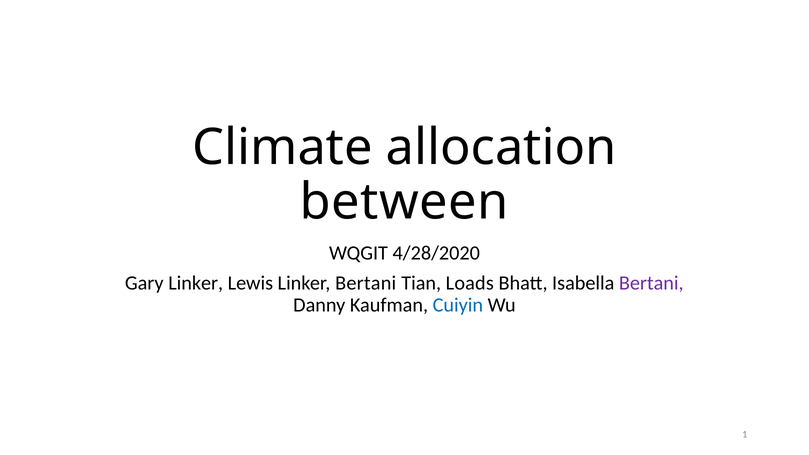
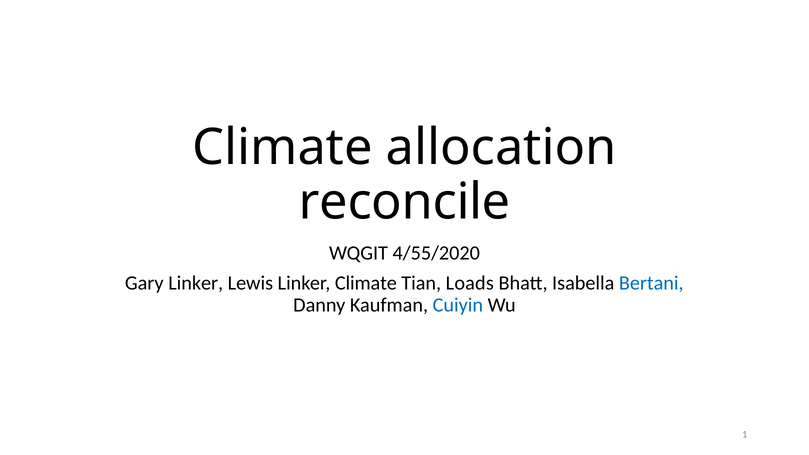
between: between -> reconcile (405, 202)
4/28/2020: 4/28/2020 -> 4/55/2020 (436, 253)
Linker Bertani: Bertani -> Climate (366, 283)
Bertani colour: purple -> blue (651, 283)
